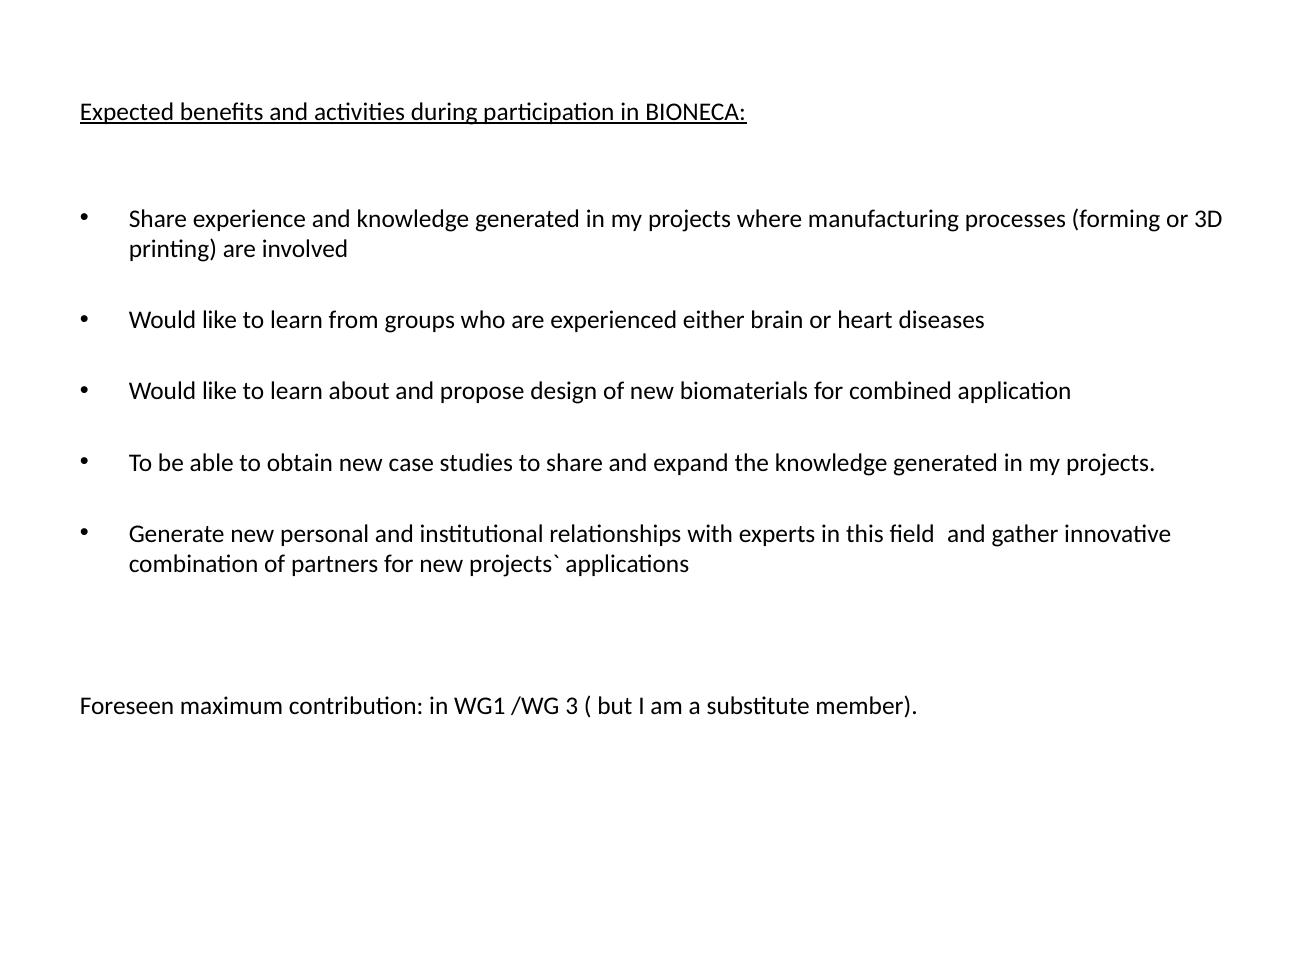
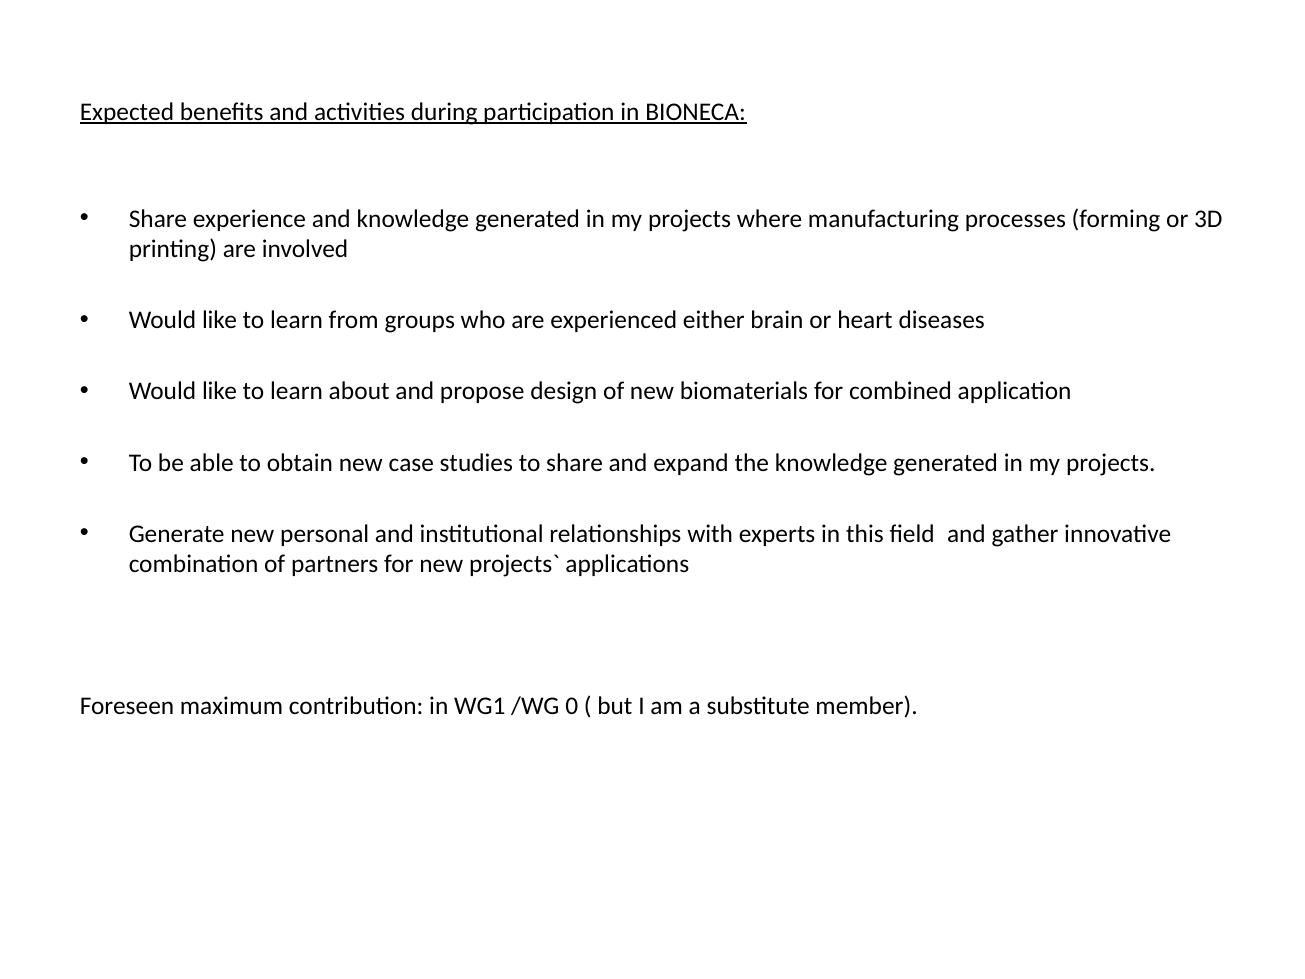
3: 3 -> 0 (572, 706)
